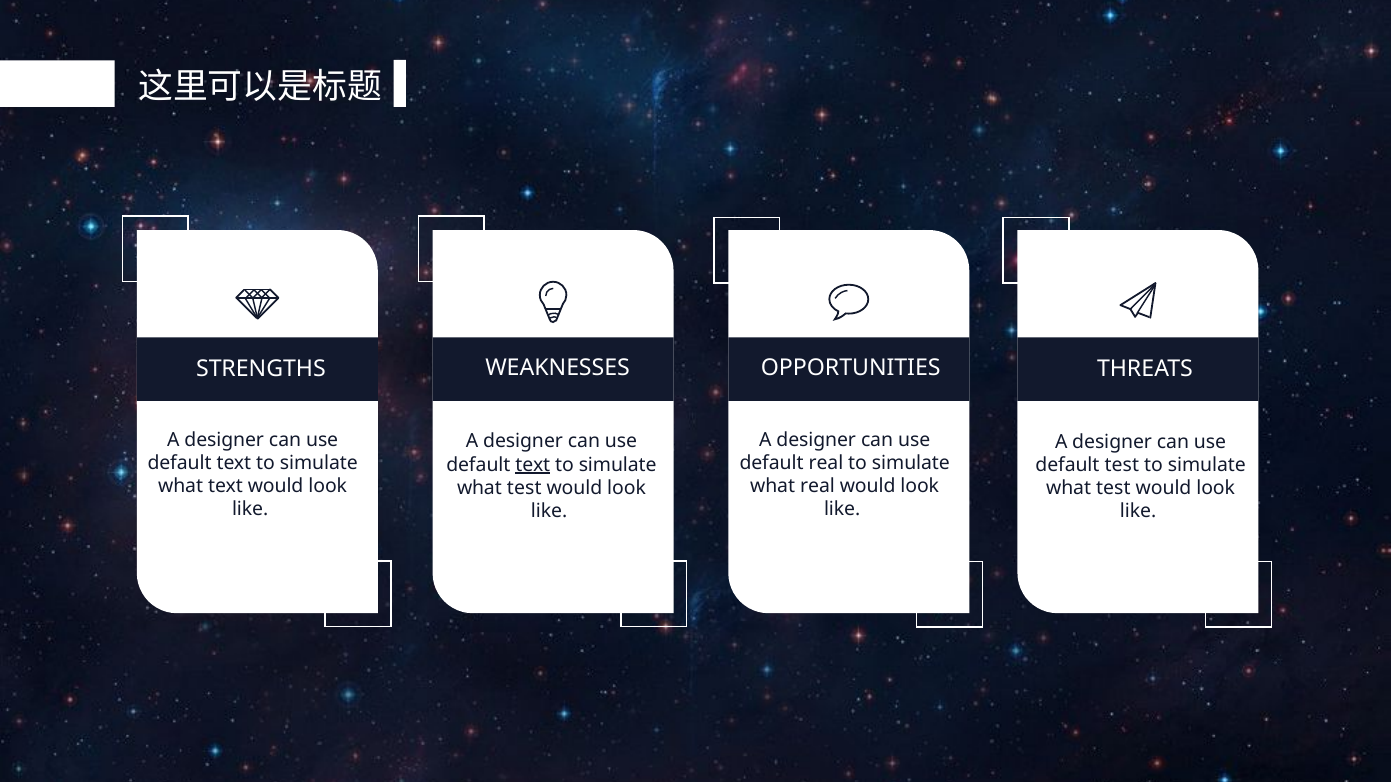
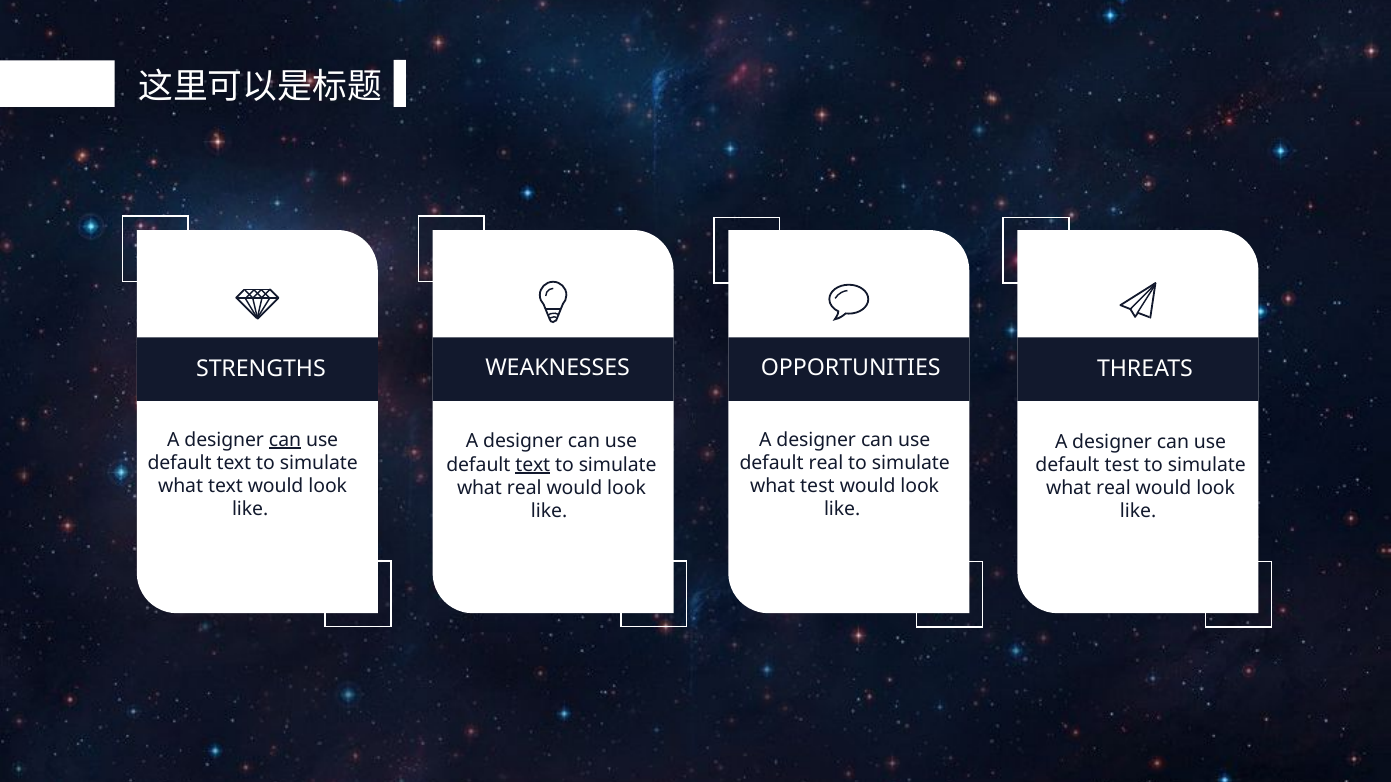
can underline: none -> present (285, 440)
what real: real -> test (817, 487)
test: test -> real (524, 488)
test: test -> real (1113, 488)
